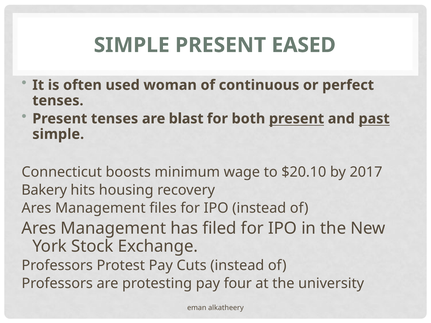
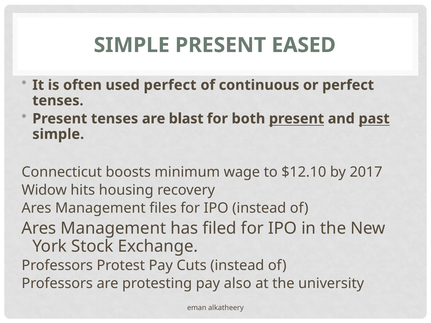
used woman: woman -> perfect (170, 85)
$20.10: $20.10 -> $12.10 (304, 172)
Bakery: Bakery -> Widow (44, 190)
four: four -> also (238, 284)
